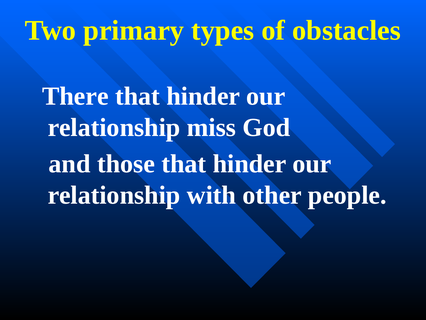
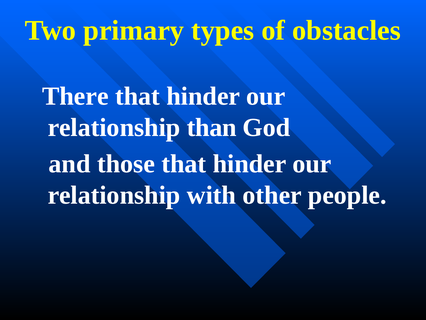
miss: miss -> than (212, 127)
